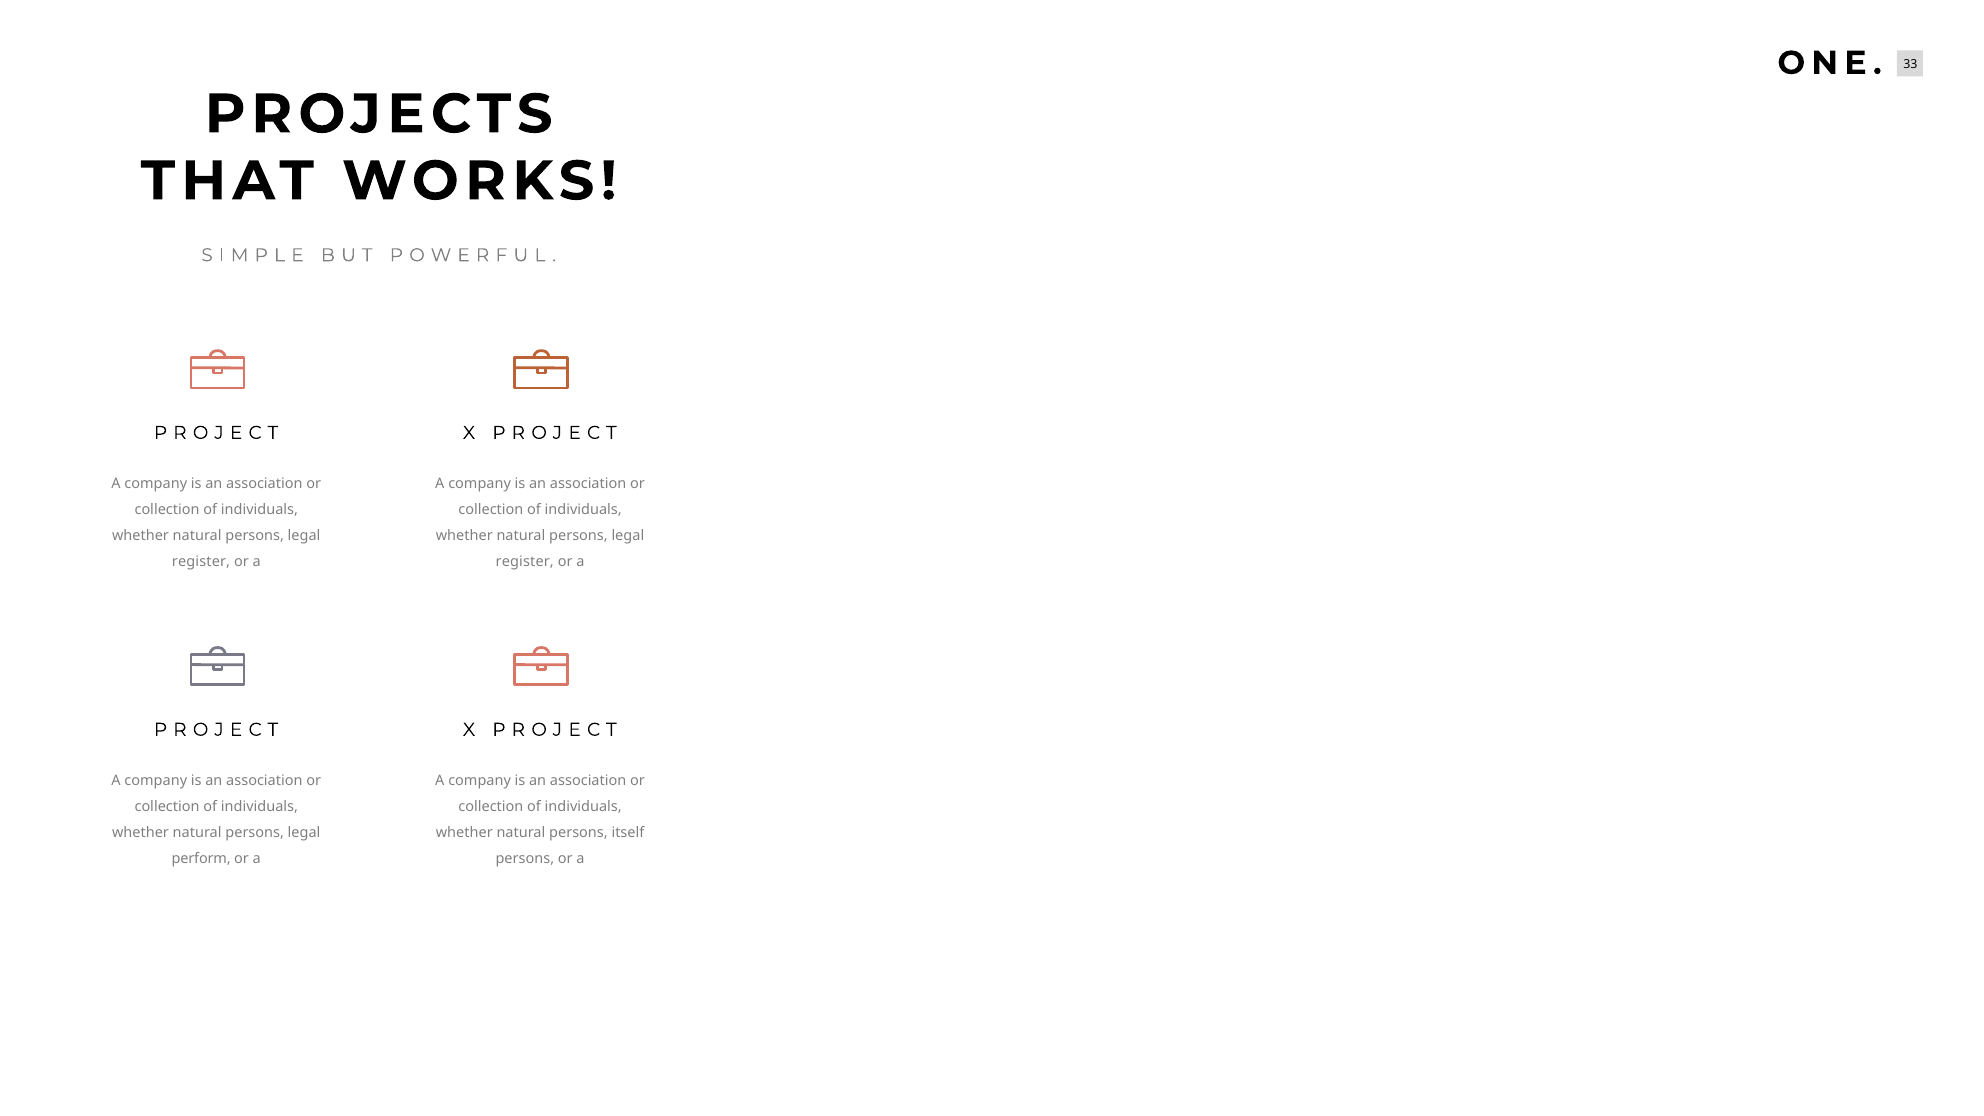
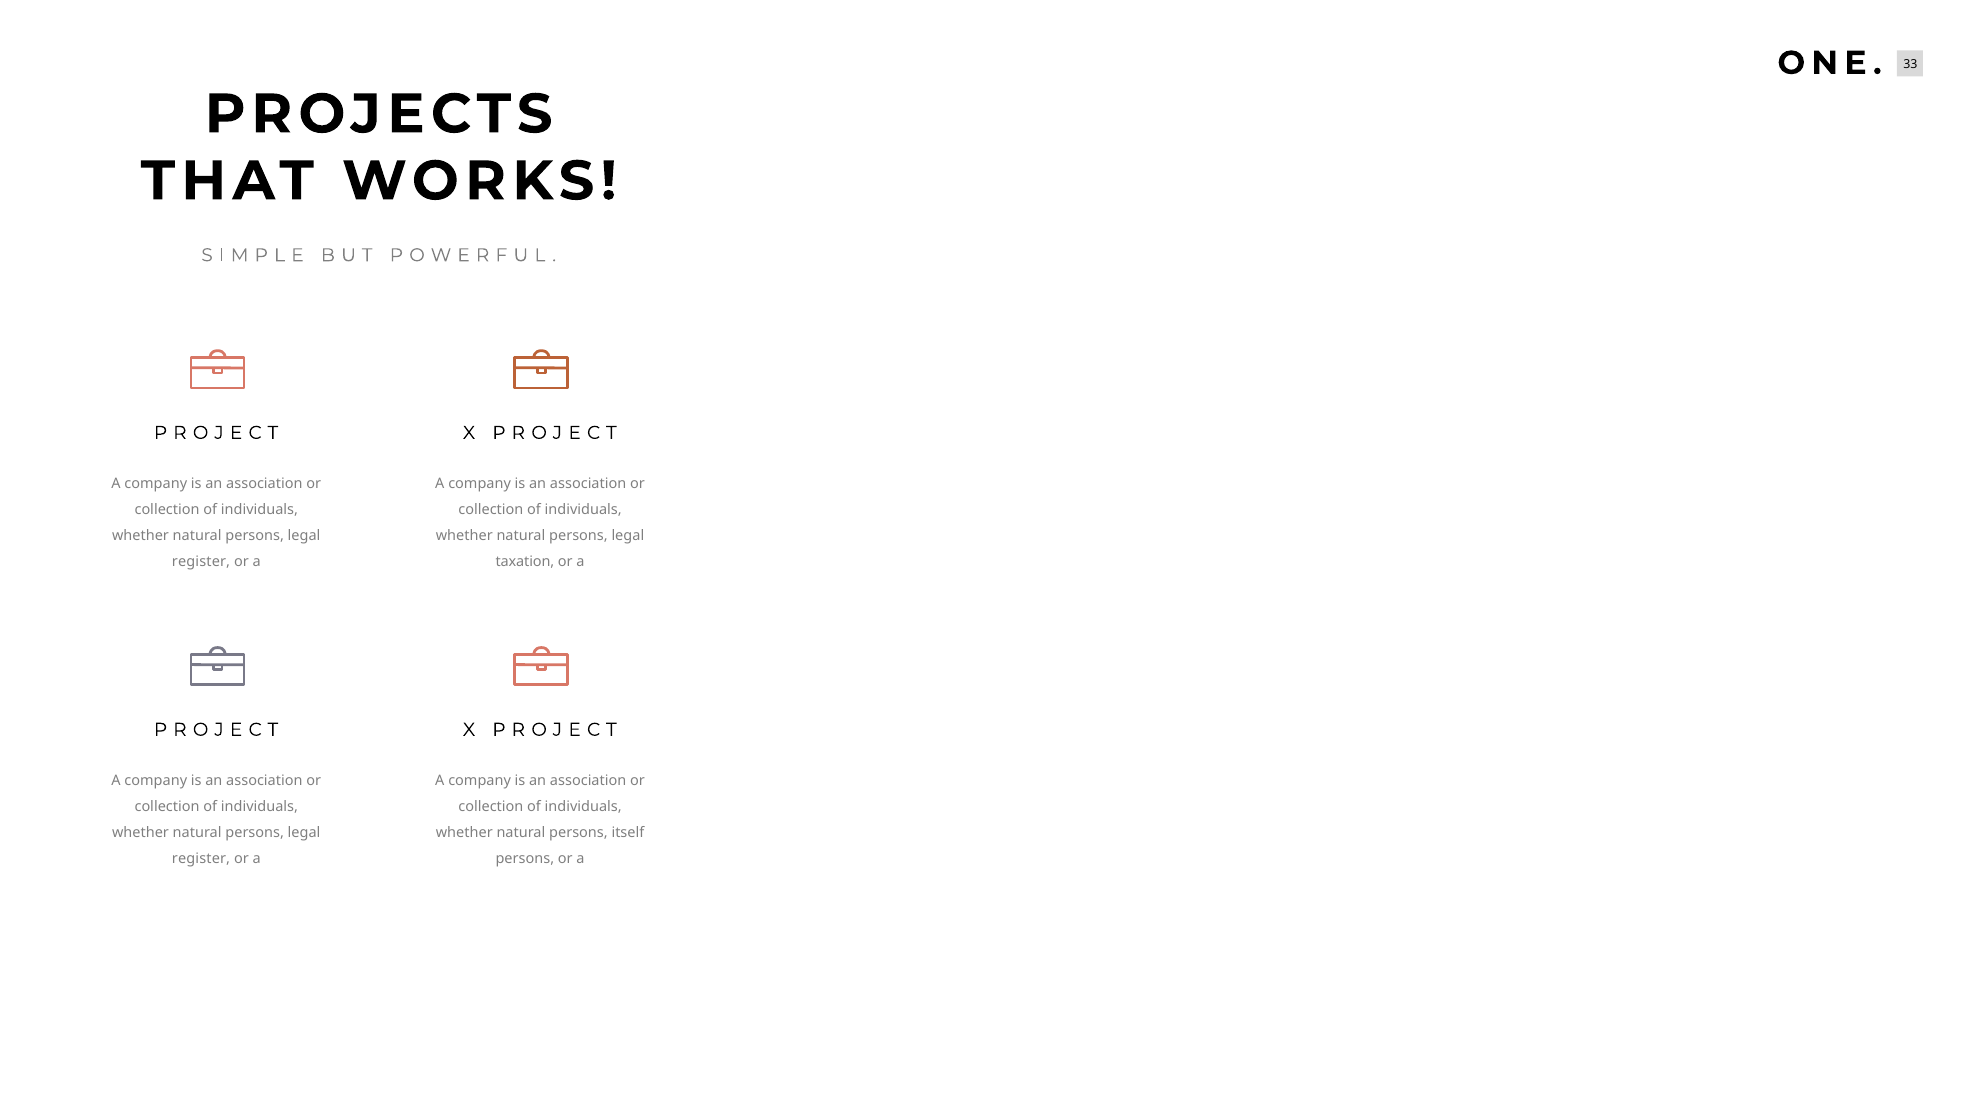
register: register -> taxation (525, 562)
perform: perform -> register (201, 859)
